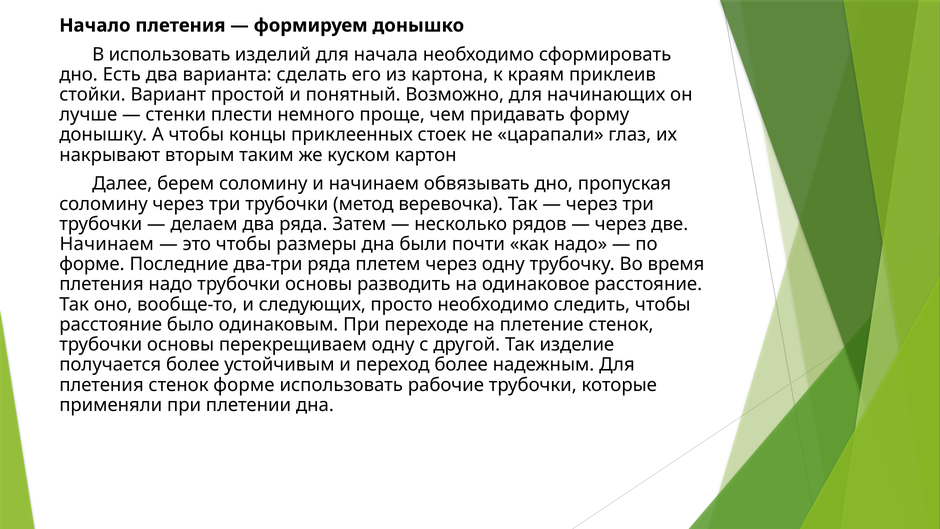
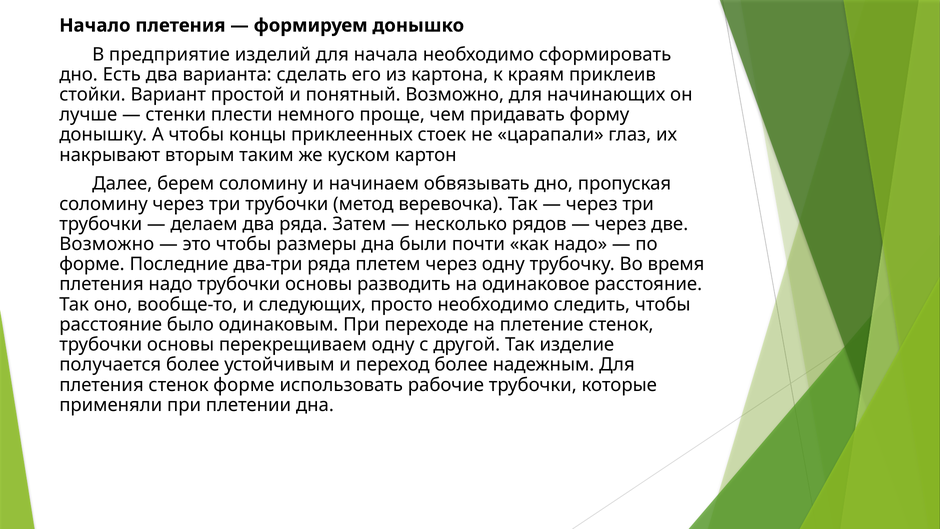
В использовать: использовать -> предприятие (169, 54)
Начинаем: Начинаем -> Возможно (107, 244)
